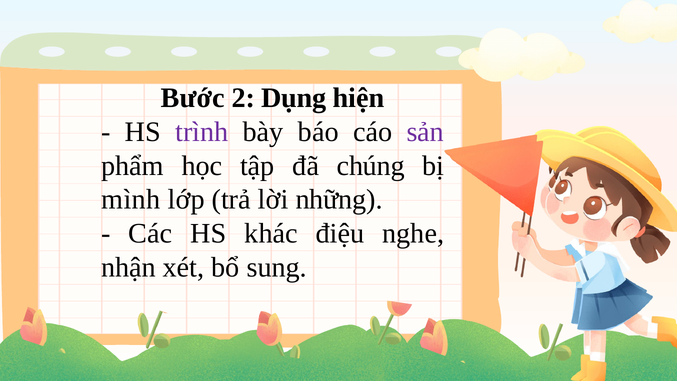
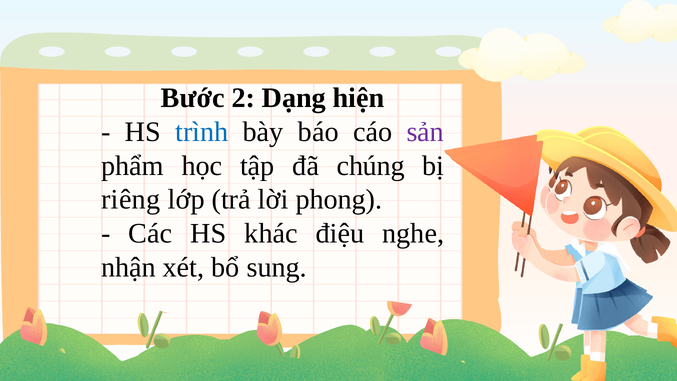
Dụng: Dụng -> Dạng (294, 98)
trình colour: purple -> blue (202, 132)
mình: mình -> riêng (131, 200)
những: những -> phong (339, 200)
